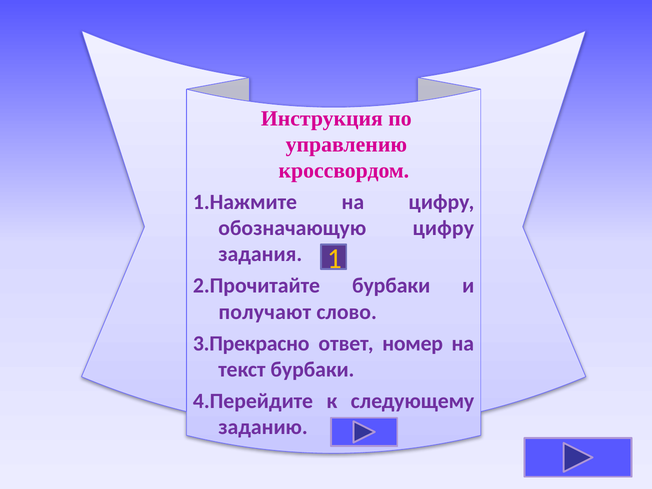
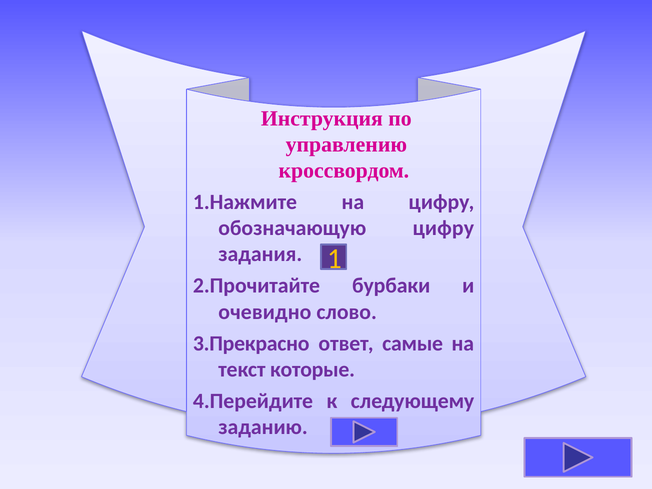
получают: получают -> очевидно (265, 312)
номер: номер -> самые (413, 343)
текст бурбаки: бурбаки -> которые (312, 369)
